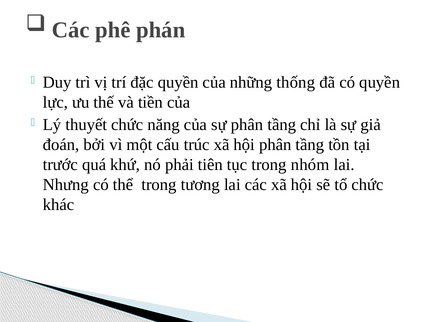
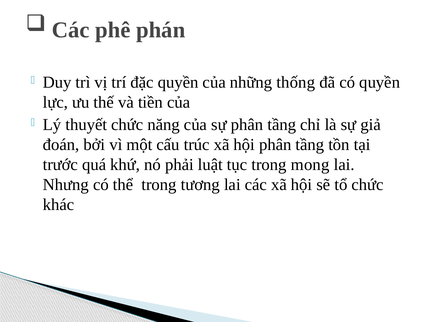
tiên: tiên -> luật (210, 164)
nhóm: nhóm -> mong (310, 164)
